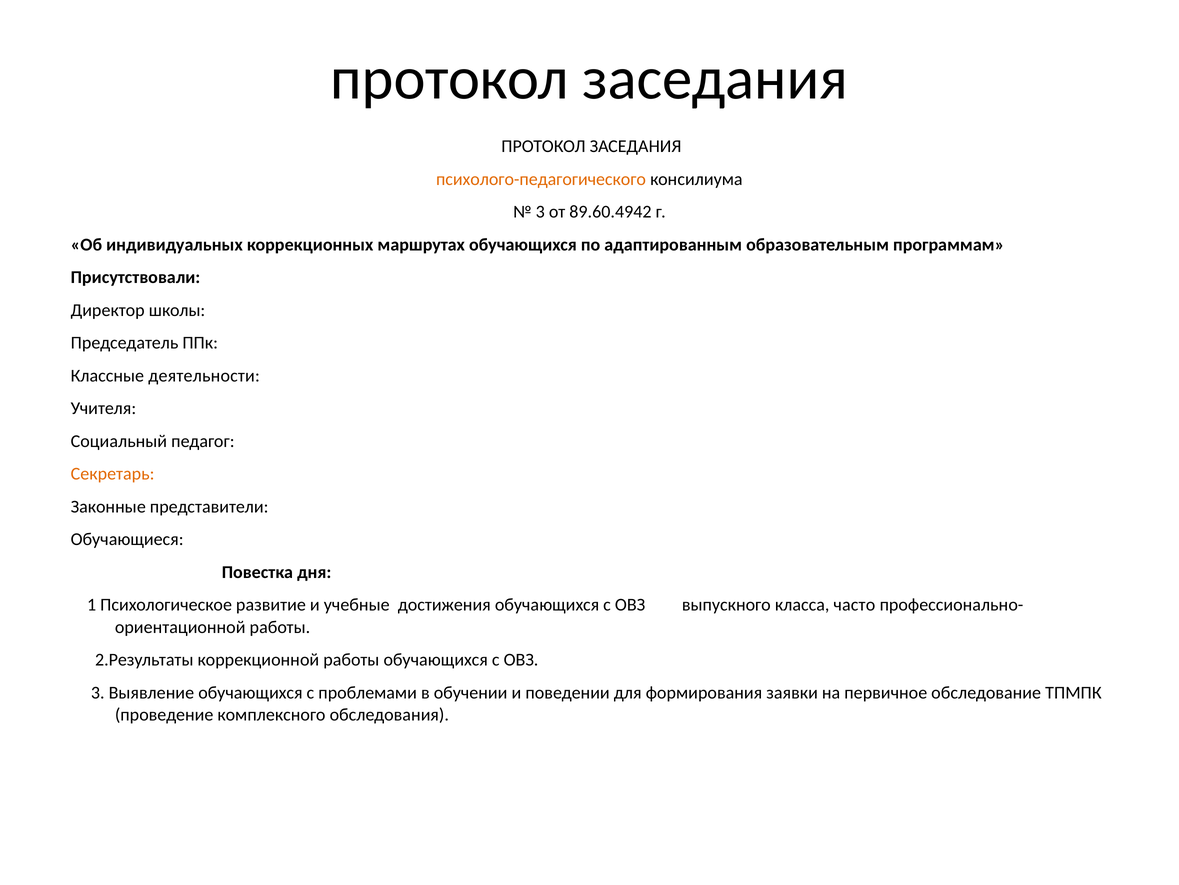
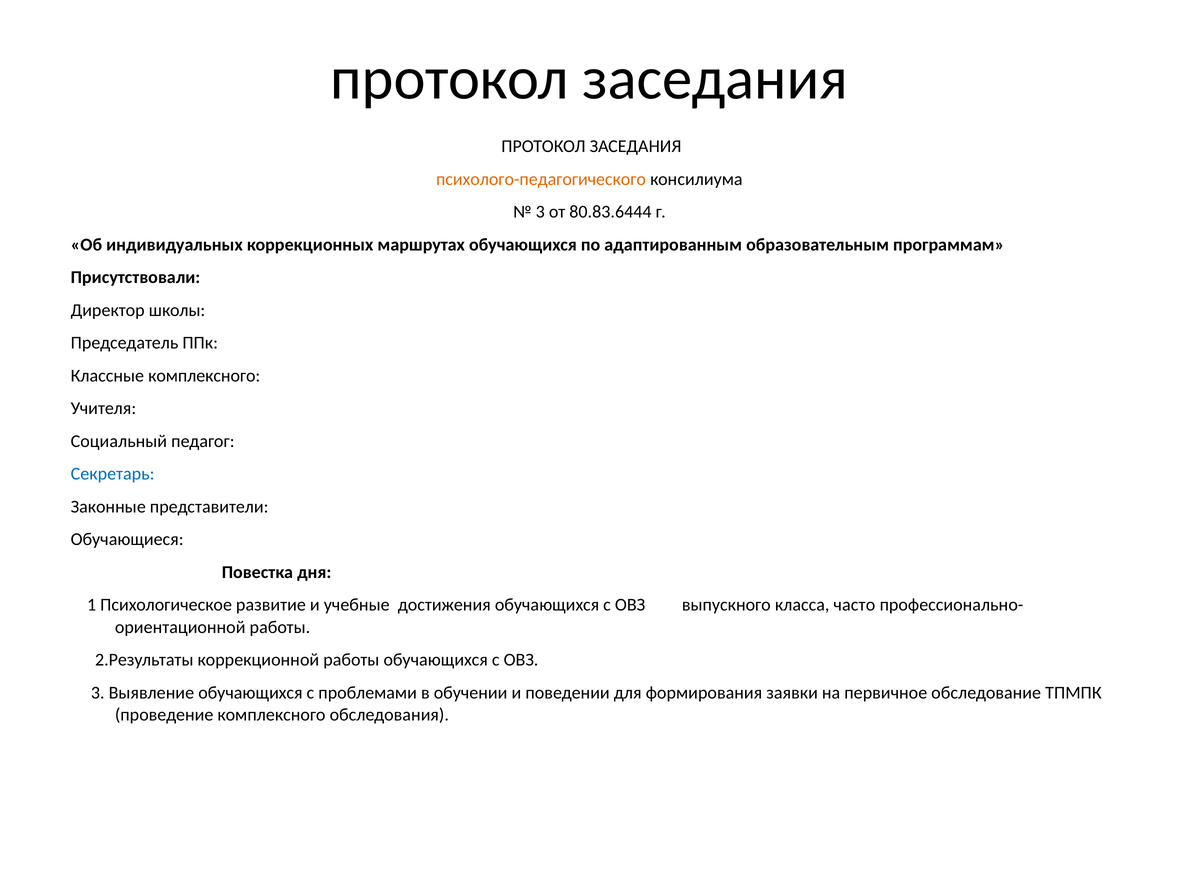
89.60.4942: 89.60.4942 -> 80.83.6444 (610, 212)
Классные деятельности: деятельности -> комплексного (204, 375)
Секретарь colour: orange -> blue (113, 473)
